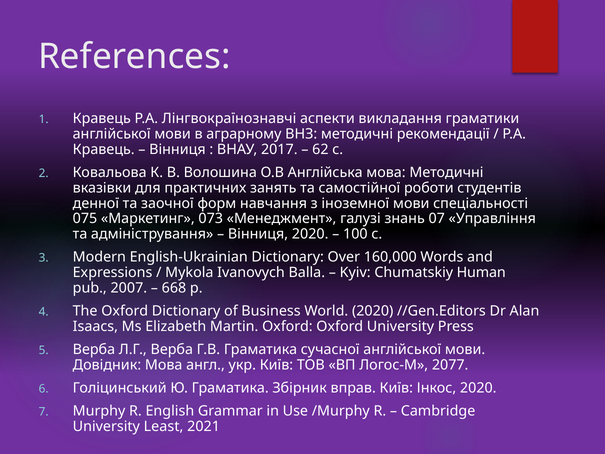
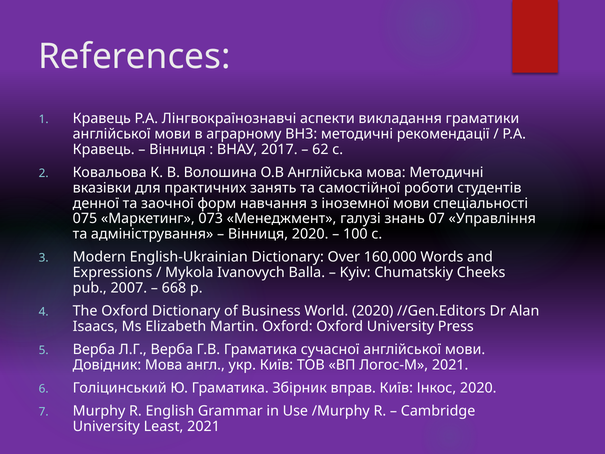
Human: Human -> Cheeks (481, 272)
Логос-М 2077: 2077 -> 2021 (450, 365)
